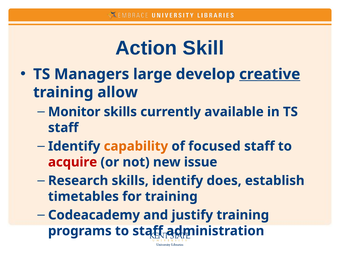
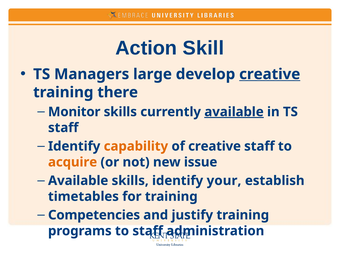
allow: allow -> there (118, 92)
available underline: none -> present (234, 112)
of focused: focused -> creative (215, 146)
acquire colour: red -> orange (73, 162)
Research: Research -> Available (78, 181)
does: does -> your (224, 181)
Codeacademy: Codeacademy -> Competencies (94, 215)
